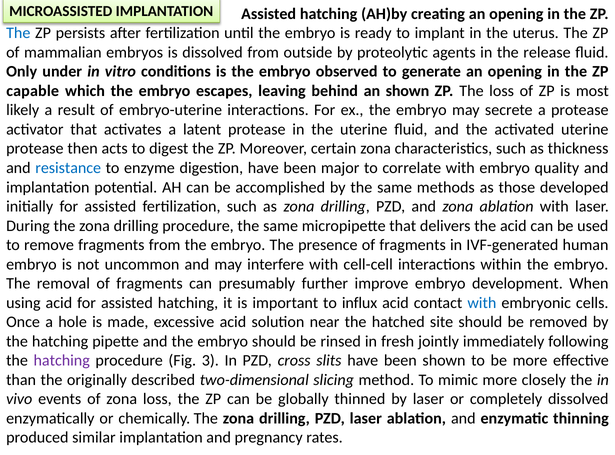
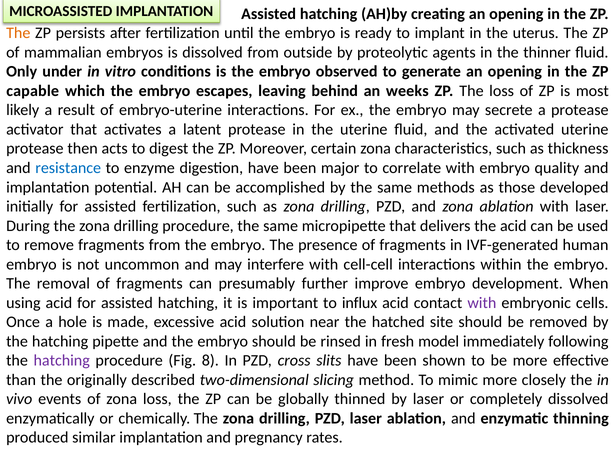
The colour: blue -> orange (18, 33)
release: release -> thinner (547, 52)
an shown: shown -> weeks (407, 91)
with colour: blue -> purple (482, 303)
jointly: jointly -> model (439, 342)
3: 3 -> 8 (210, 361)
